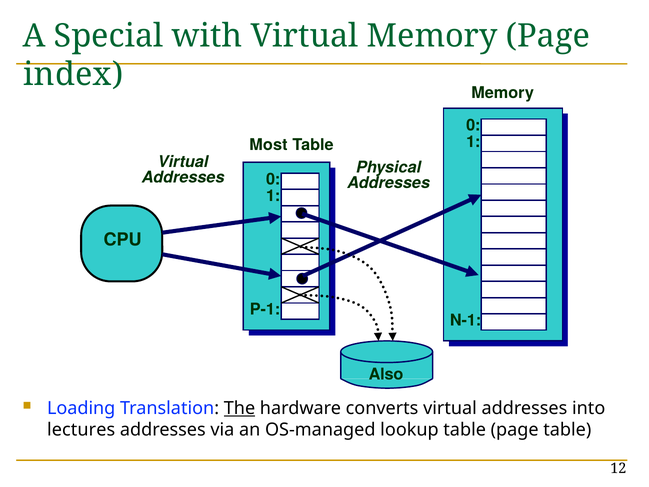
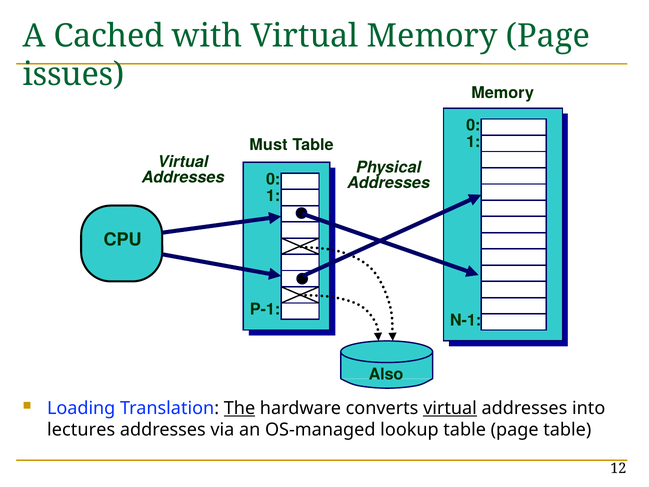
Special: Special -> Cached (109, 36)
index: index -> issues (74, 75)
Most: Most -> Must (268, 145)
virtual underline: none -> present (450, 408)
